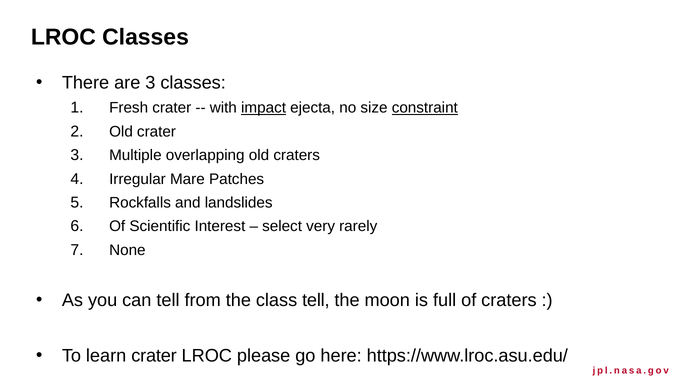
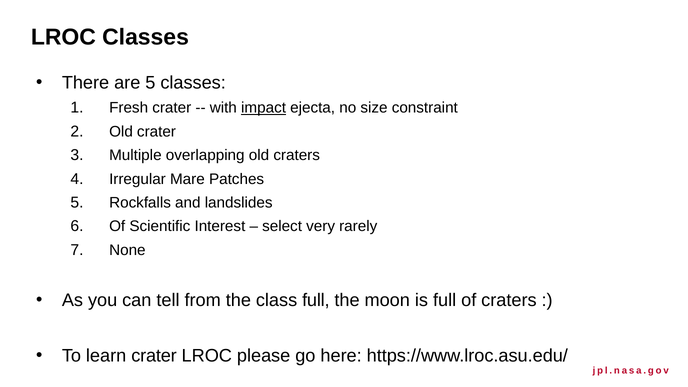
are 3: 3 -> 5 (150, 83)
constraint underline: present -> none (425, 108)
class tell: tell -> full (316, 300)
